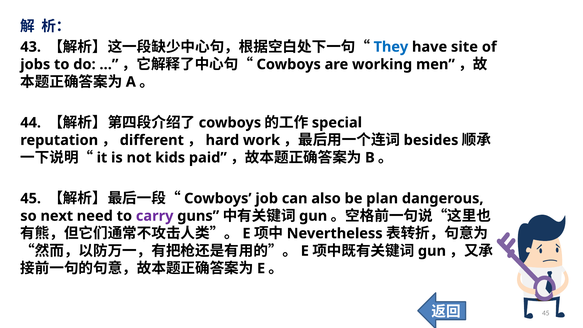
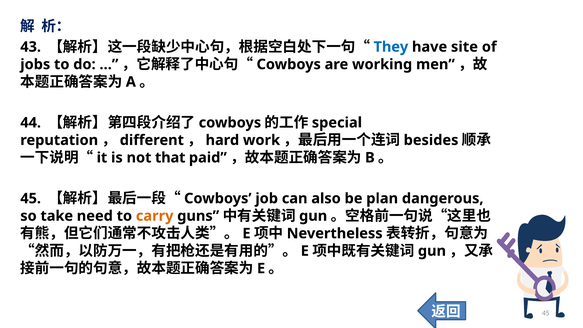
kids: kids -> that (170, 158)
next: next -> take (57, 216)
carry colour: purple -> orange (155, 216)
